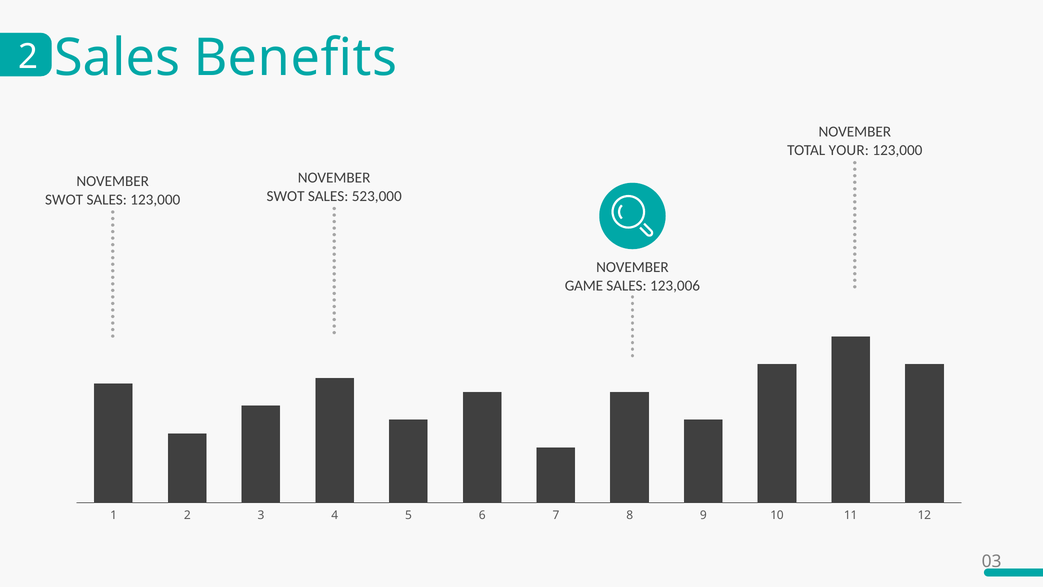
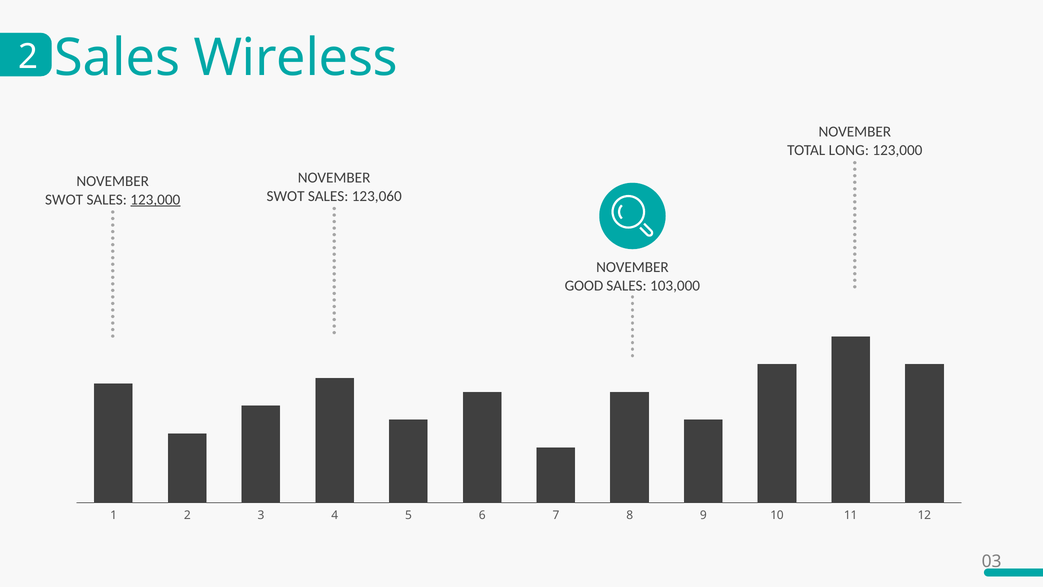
Benefits: Benefits -> Wireless (296, 58)
YOUR: YOUR -> LONG (849, 150)
523,000: 523,000 -> 123,060 (377, 196)
123,000 underline: none -> present (155, 199)
GAME: GAME -> GOOD (584, 285)
123,006: 123,006 -> 103,000 (675, 285)
